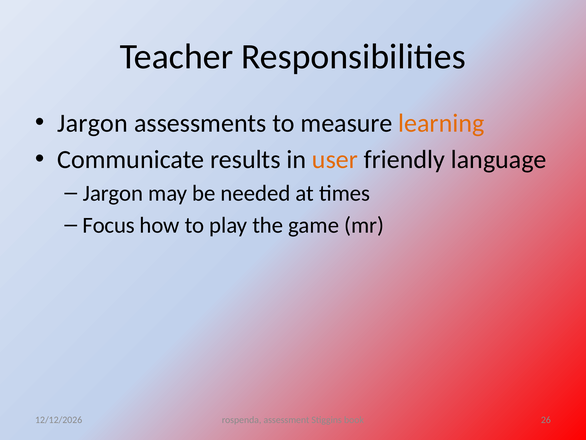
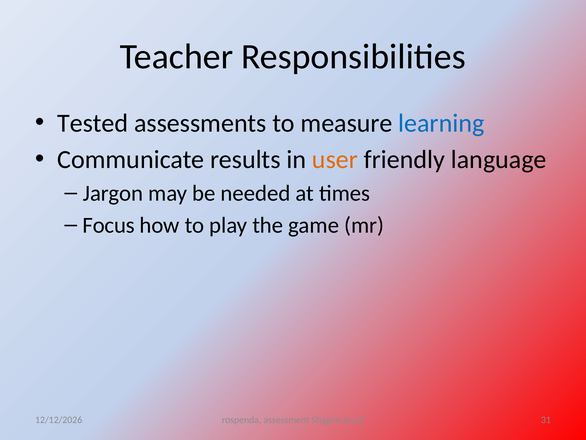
Jargon: Jargon -> Tested (93, 123)
learning colour: orange -> blue (441, 123)
26: 26 -> 31 (546, 420)
